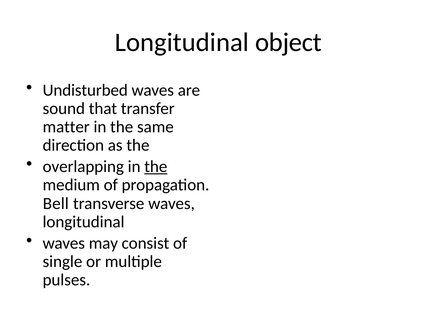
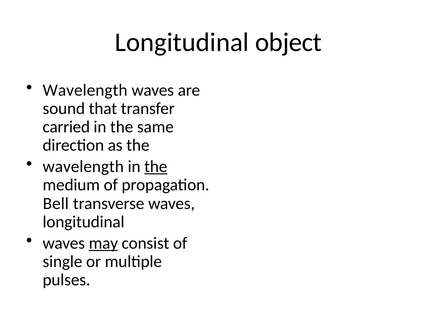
Undisturbed: Undisturbed -> Wavelength (85, 90)
matter: matter -> carried (66, 127)
overlapping: overlapping -> wavelength (83, 167)
may underline: none -> present (103, 243)
